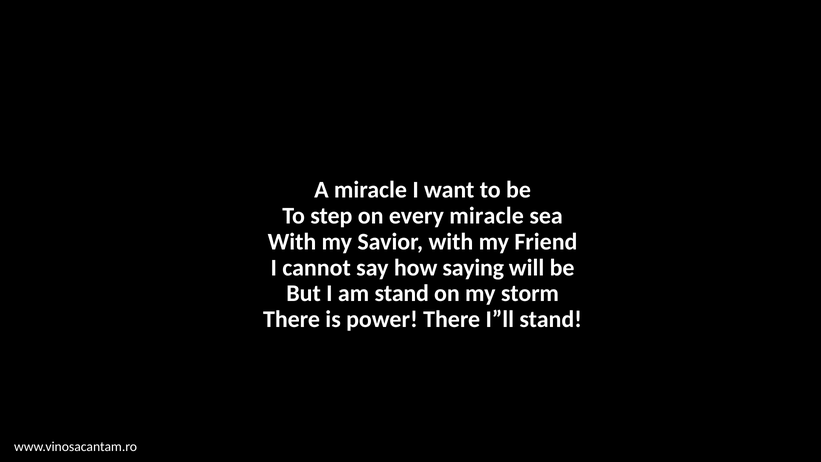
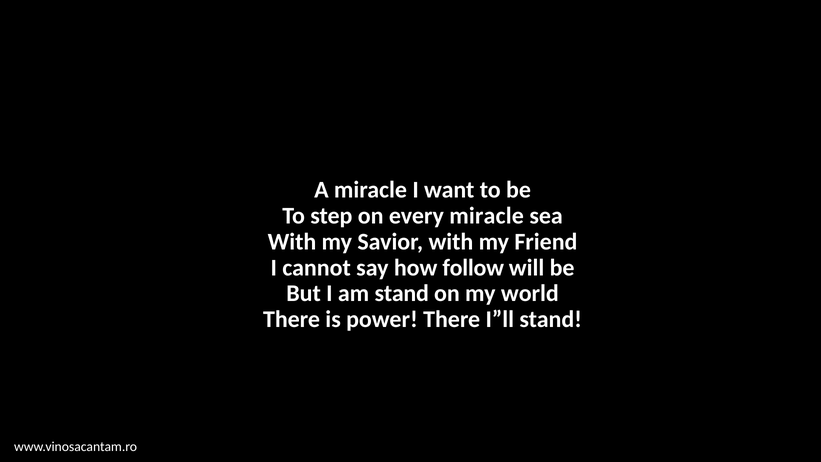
saying: saying -> follow (473, 267)
storm: storm -> world (530, 293)
